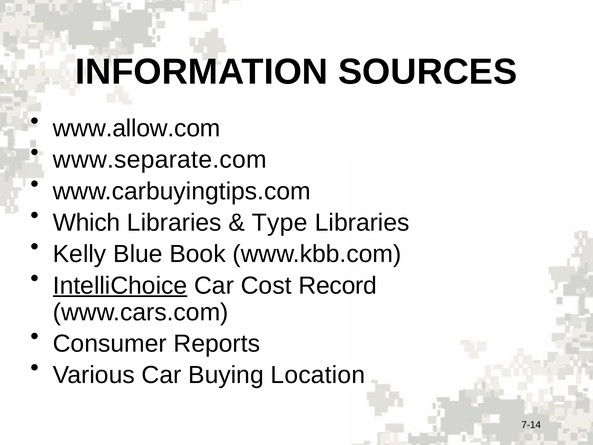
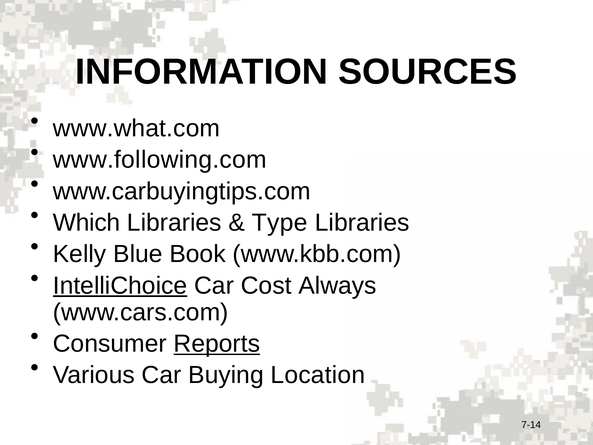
www.allow.com: www.allow.com -> www.what.com (136, 128)
www.separate.com: www.separate.com -> www.following.com (160, 160)
Record: Record -> Always (338, 285)
Reports underline: none -> present (217, 343)
